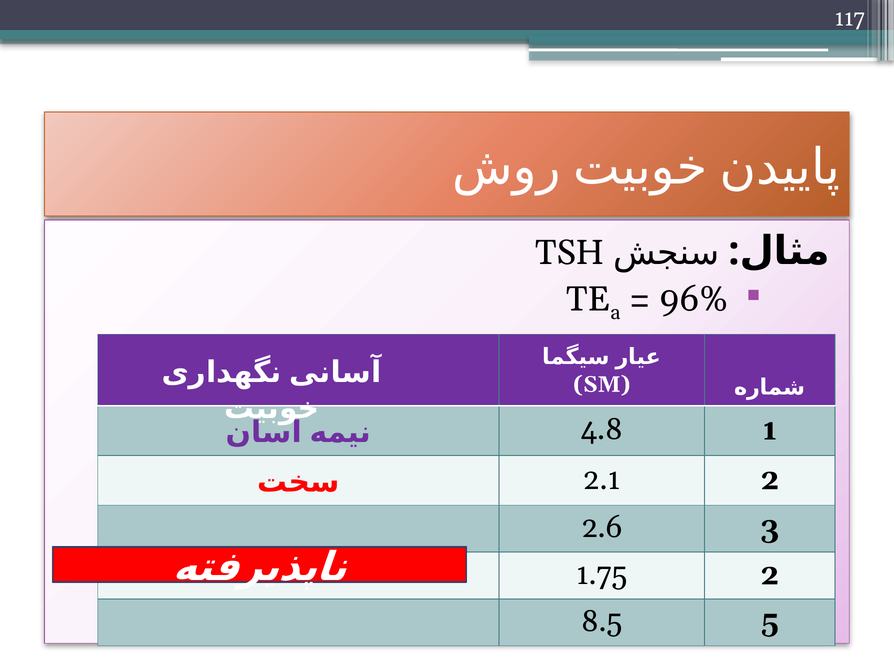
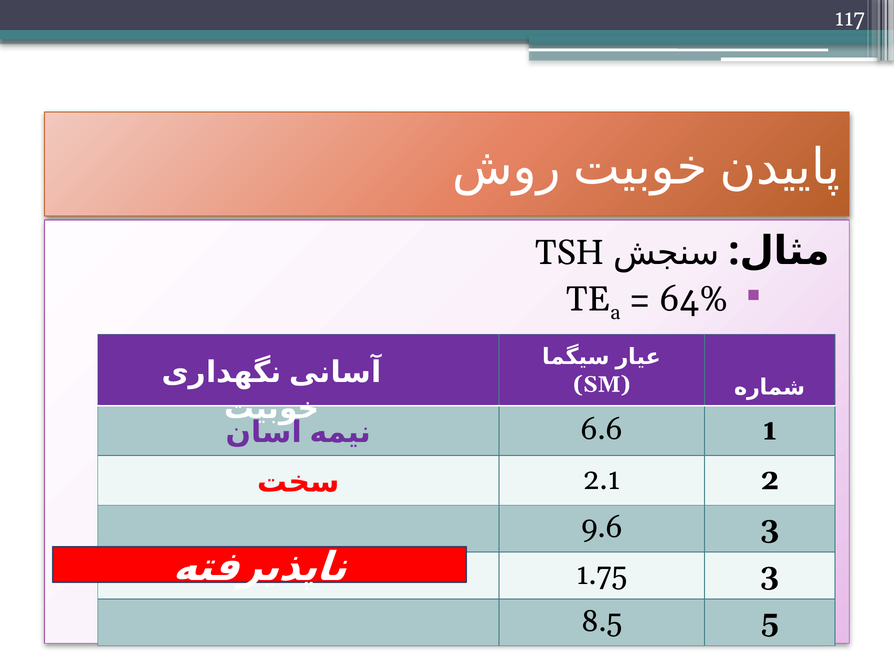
96%: 96% -> 64% (694, 299)
4.8: 4.8 -> 6.6 (602, 429)
2.6: 2.6 -> 9.6 (602, 527)
1.75 2: 2 -> 3 (770, 574)
